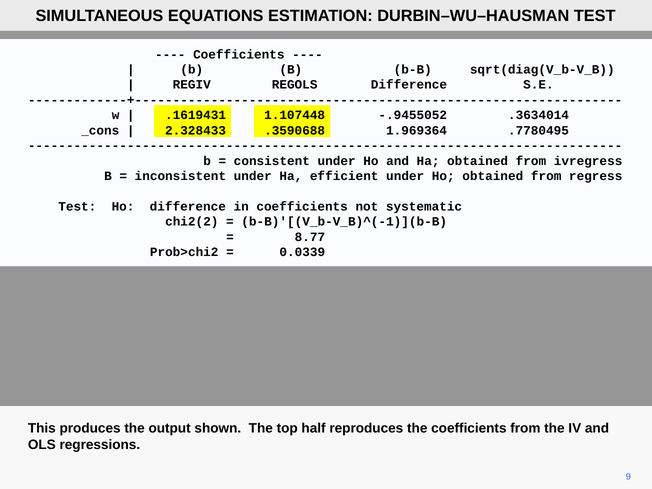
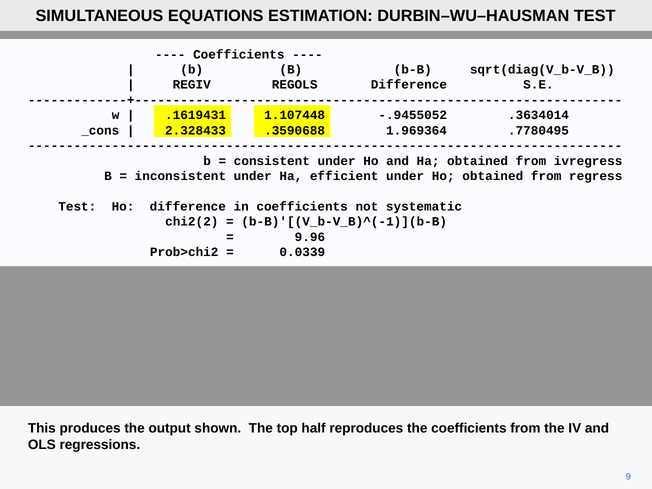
8.77: 8.77 -> 9.96 (310, 237)
